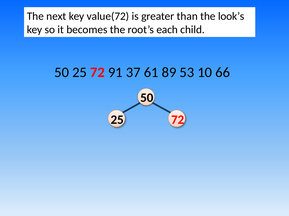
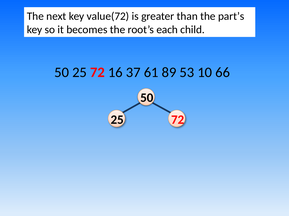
look’s: look’s -> part’s (231, 16)
91: 91 -> 16 (115, 73)
